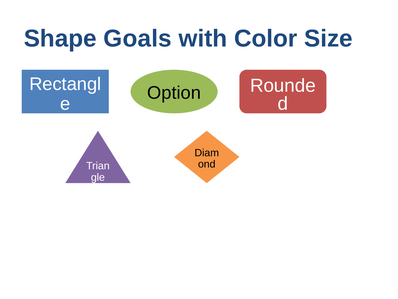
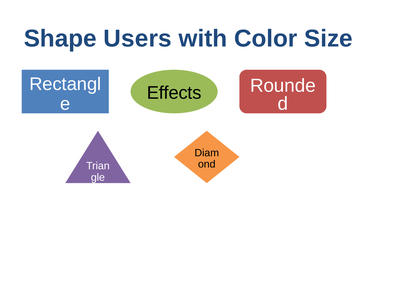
Goals: Goals -> Users (138, 39)
Option: Option -> Effects (174, 93)
